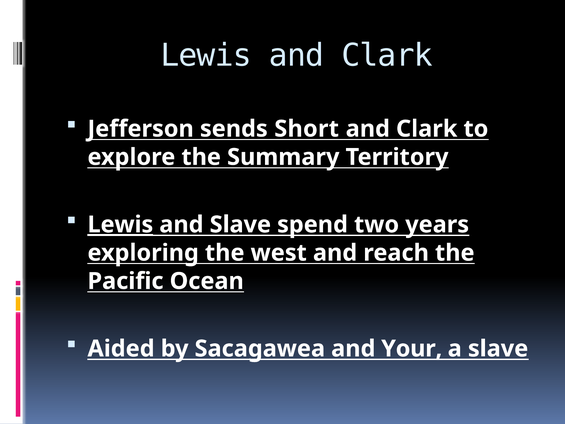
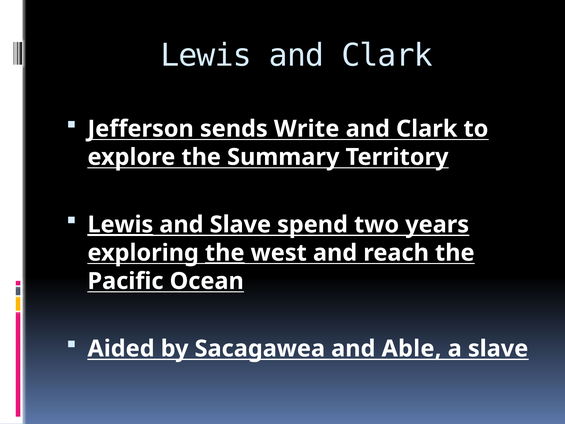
Short: Short -> Write (307, 129)
the underline: none -> present (225, 253)
Your: Your -> Able (411, 348)
